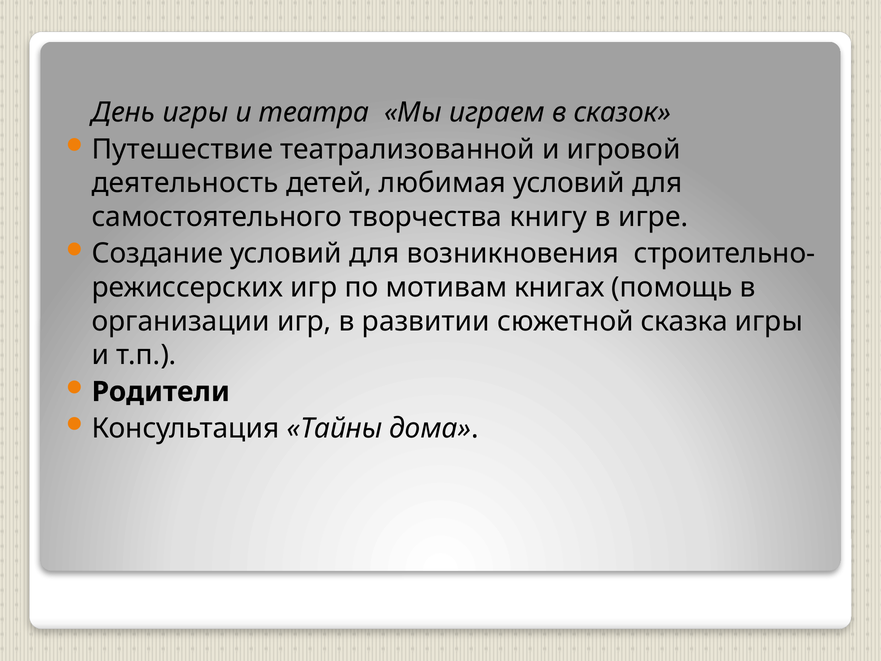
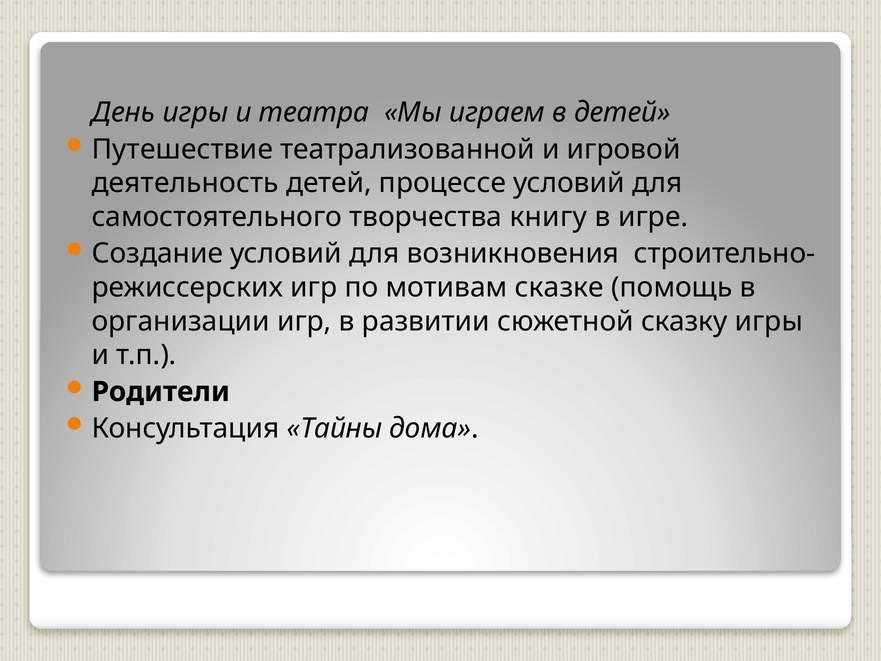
в сказок: сказок -> детей (622, 112)
любимая: любимая -> процессе (443, 183)
книгах: книгах -> сказке (559, 287)
сказка: сказка -> сказку (684, 321)
